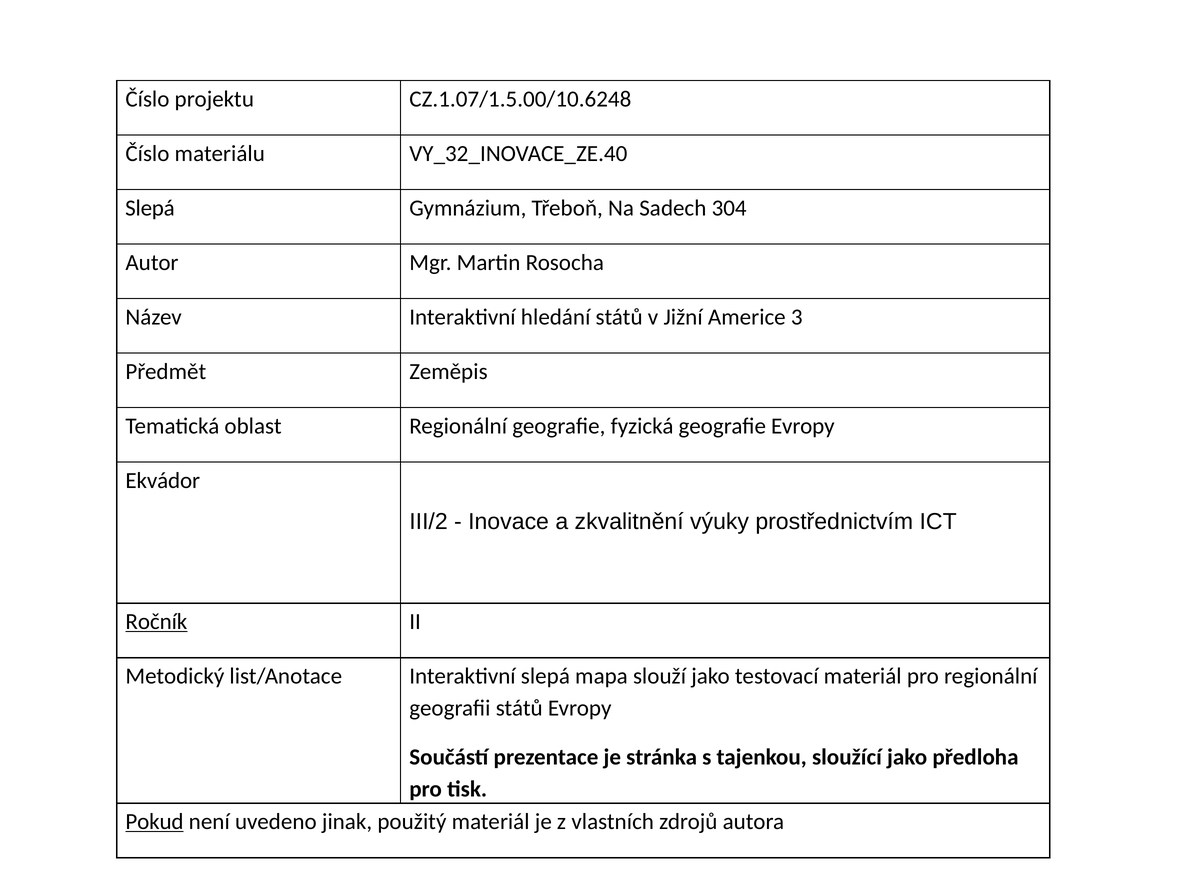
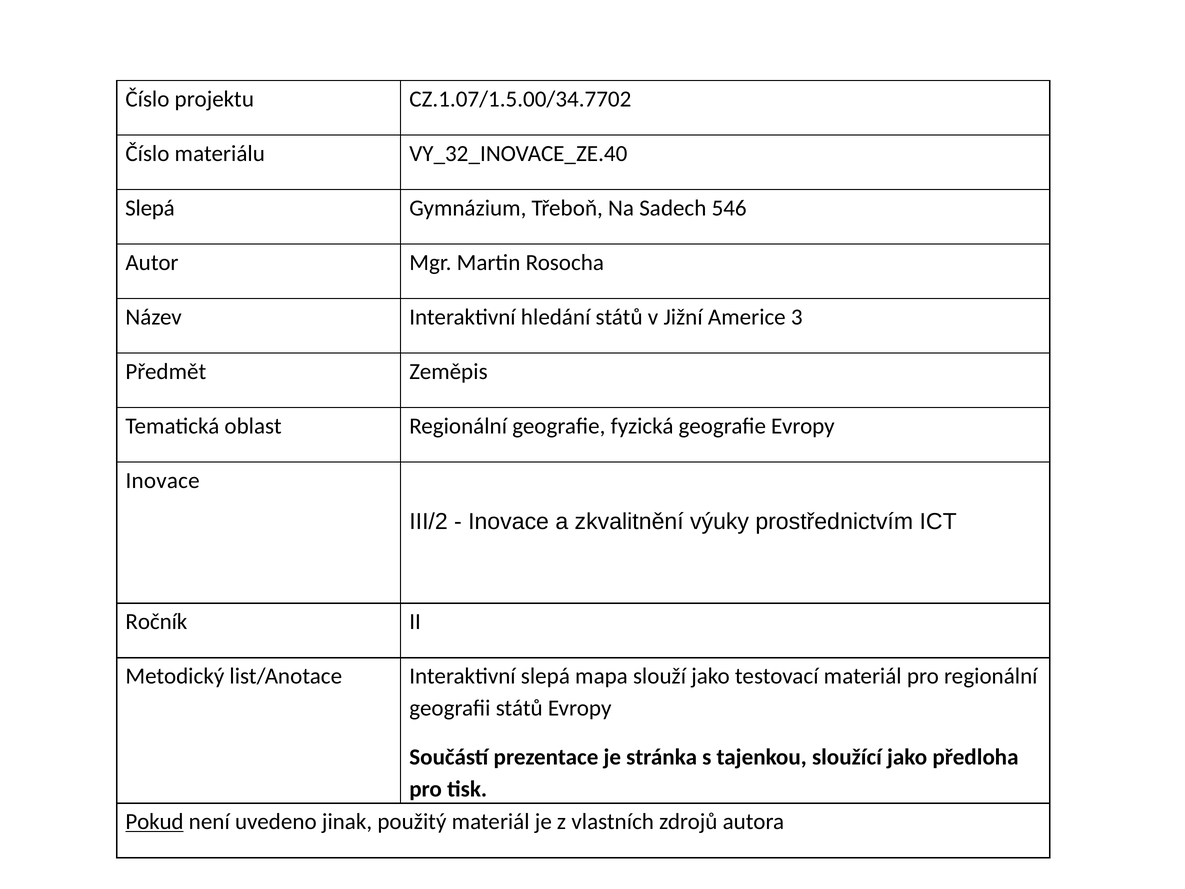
CZ.1.07/1.5.00/10.6248: CZ.1.07/1.5.00/10.6248 -> CZ.1.07/1.5.00/34.7702 (520, 99)
304: 304 -> 546 (729, 208)
Ekvádor: Ekvádor -> Inovace (163, 480)
Ročník underline: present -> none (156, 621)
